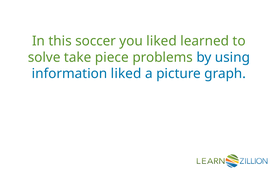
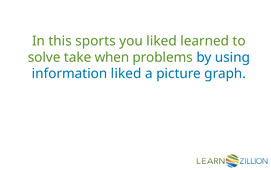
soccer: soccer -> sports (95, 41)
piece: piece -> when (112, 57)
